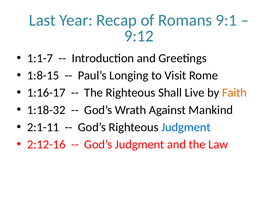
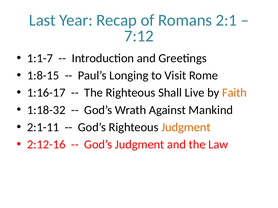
9:1: 9:1 -> 2:1 (226, 20)
9:12: 9:12 -> 7:12 (139, 36)
Judgment colour: blue -> orange (186, 128)
